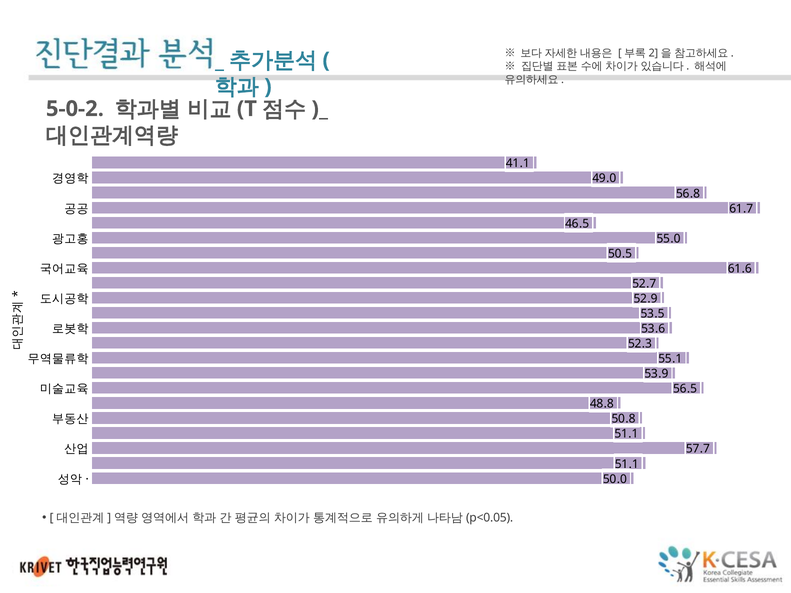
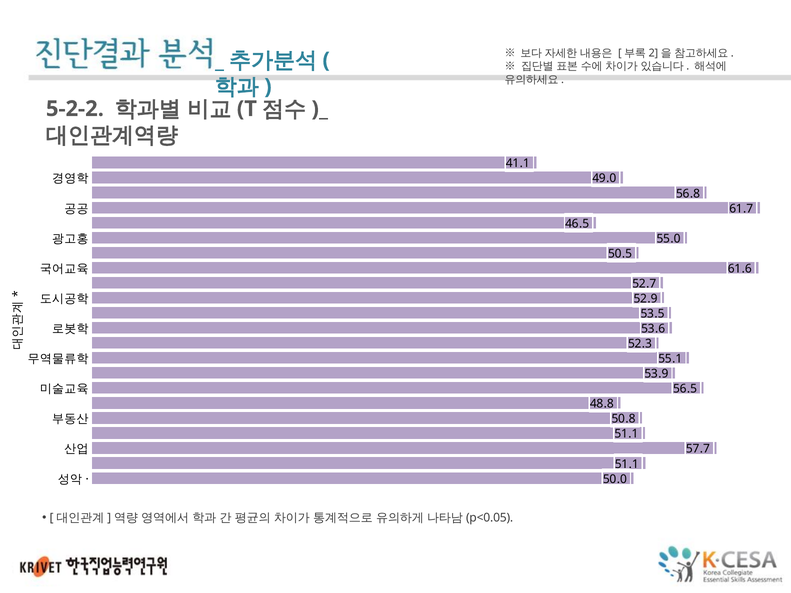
5-0-2: 5-0-2 -> 5-2-2 (75, 109)
